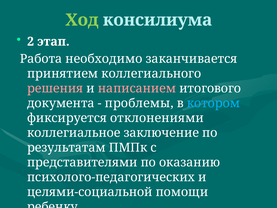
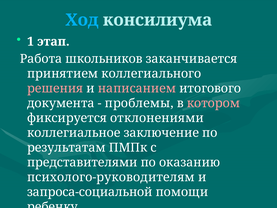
Ход colour: light green -> light blue (82, 20)
2: 2 -> 1 (30, 42)
необходимо: необходимо -> школьников (104, 59)
котором colour: light blue -> pink (213, 103)
психолого-педагогических: психолого-педагогических -> психолого-руководителям (111, 177)
целями-социальной: целями-социальной -> запроса-социальной (90, 192)
